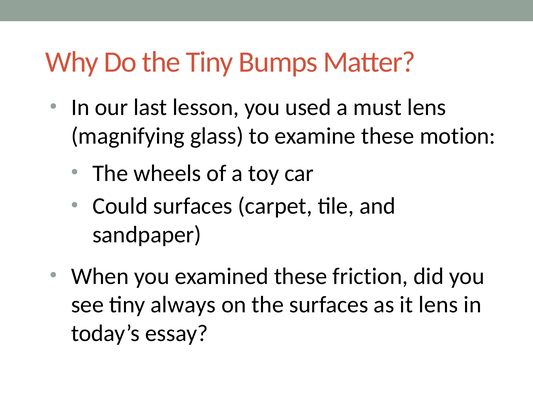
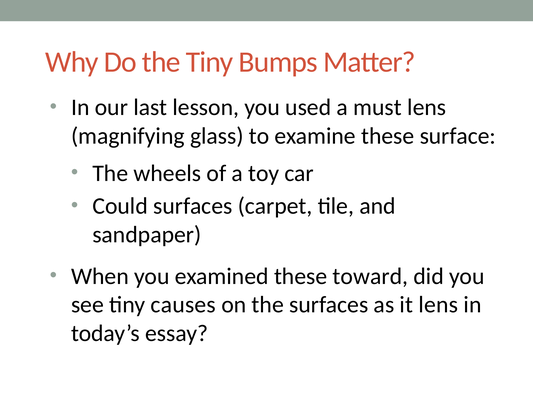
motion: motion -> surface (458, 136)
friction: friction -> toward (370, 276)
always: always -> causes (183, 305)
